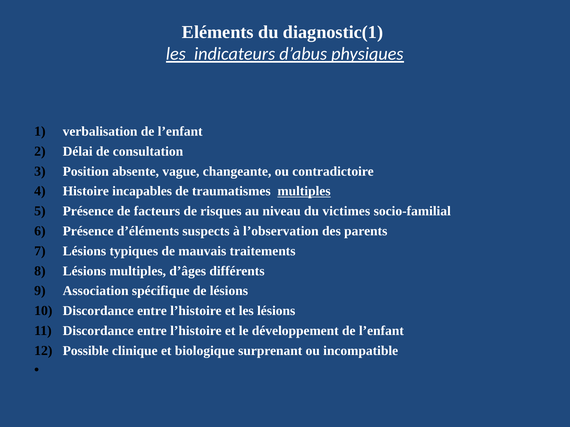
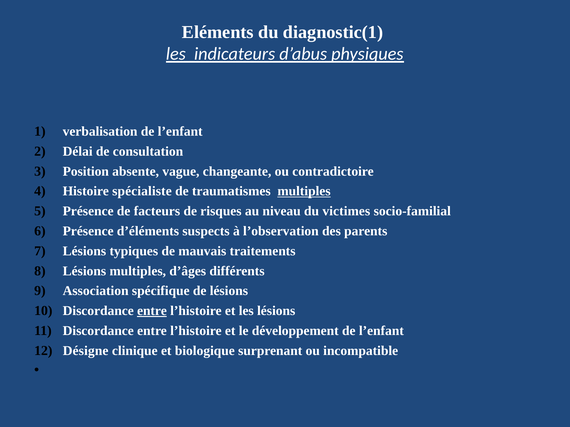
incapables: incapables -> spécialiste (142, 191)
entre underline: none -> present (152, 311)
Possible: Possible -> Désigne (86, 351)
